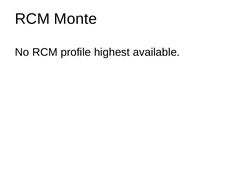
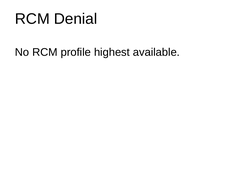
Monte: Monte -> Denial (76, 19)
